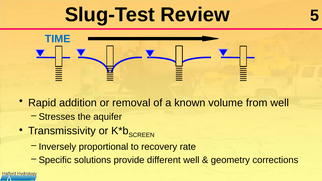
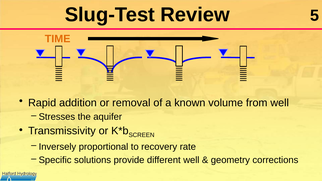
TIME colour: blue -> orange (58, 39)
